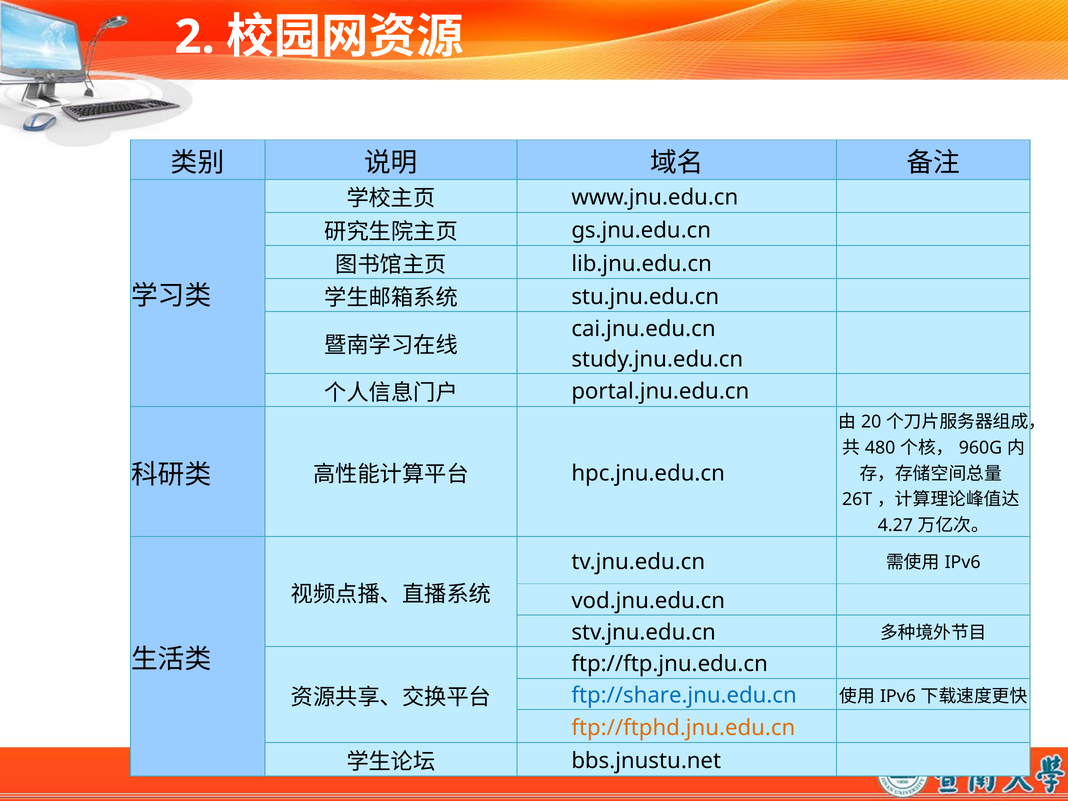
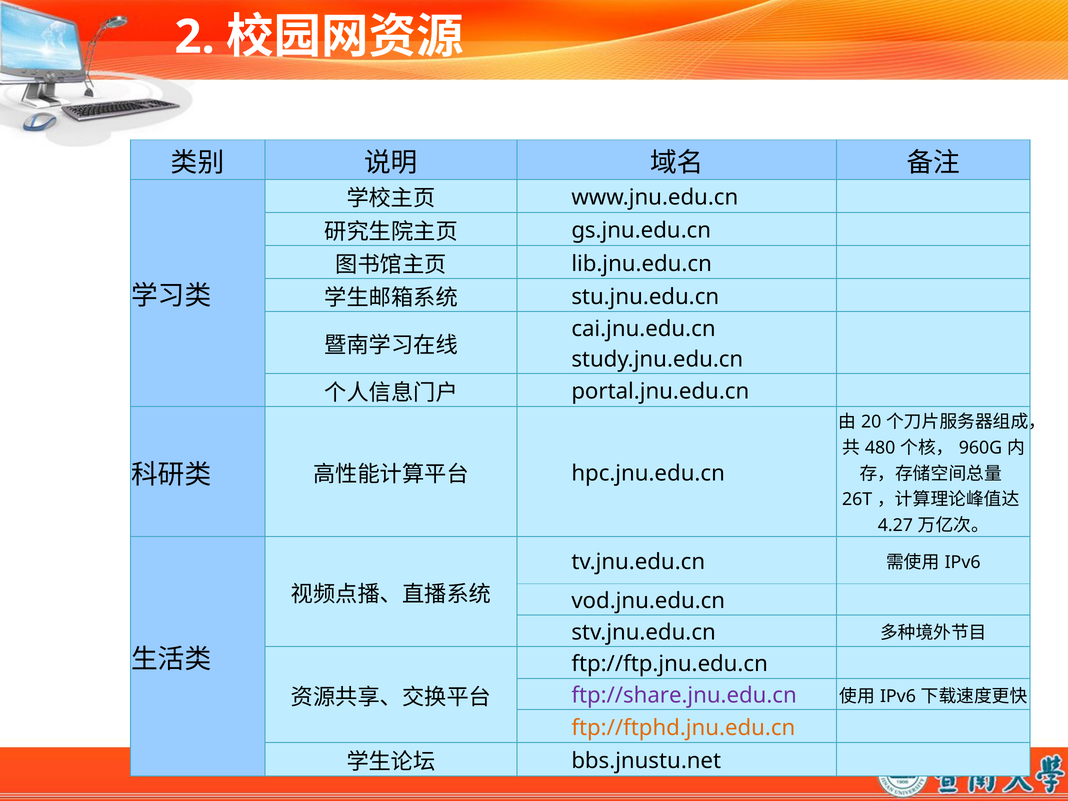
ftp://share.jnu.edu.cn colour: blue -> purple (684, 696)
